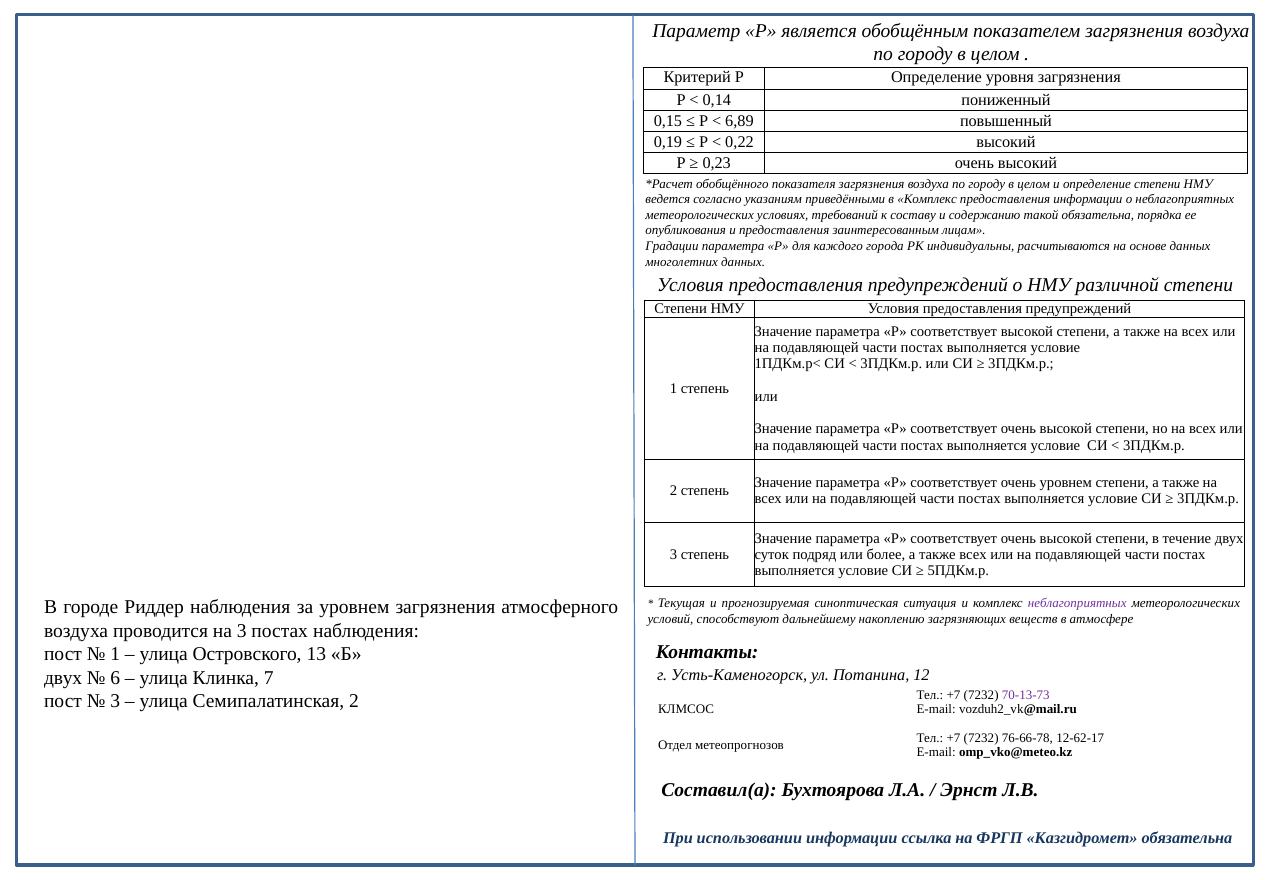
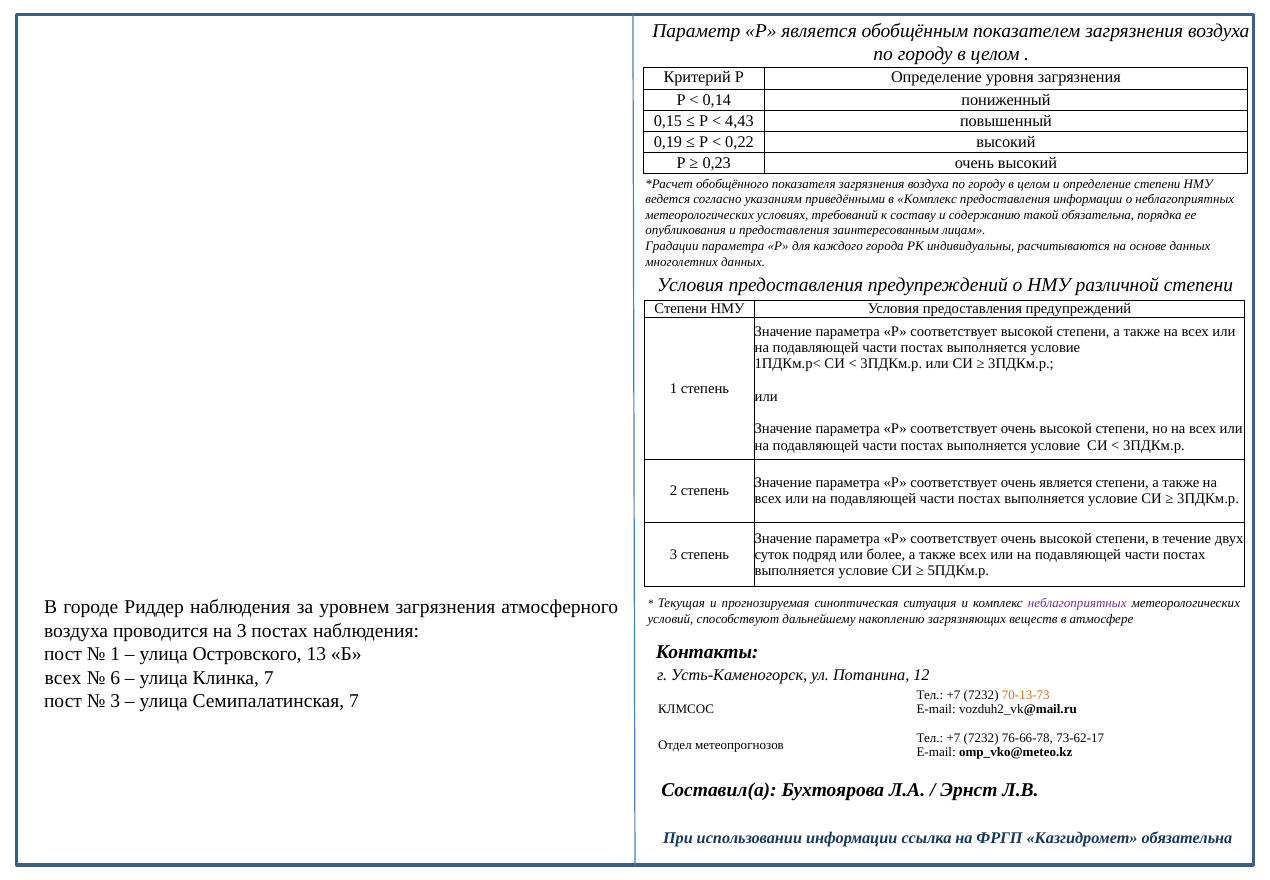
6,89: 6,89 -> 4,43 (739, 121)
очень уровнем: уровнем -> является (1066, 482)
двух: двух -> всех (63, 677)
70-13-73 colour: purple -> orange (1026, 694)
Семипалатинская 2: 2 -> 7 (354, 701)
12-62-17: 12-62-17 -> 73-62-17 (1080, 737)
